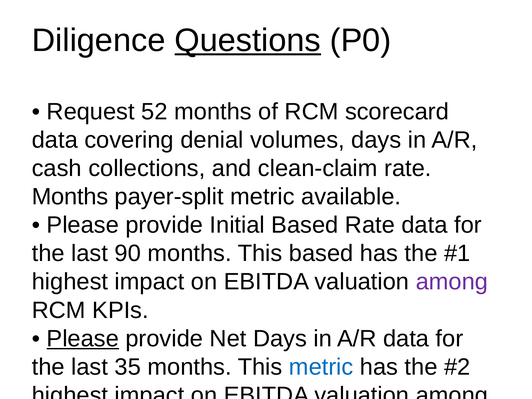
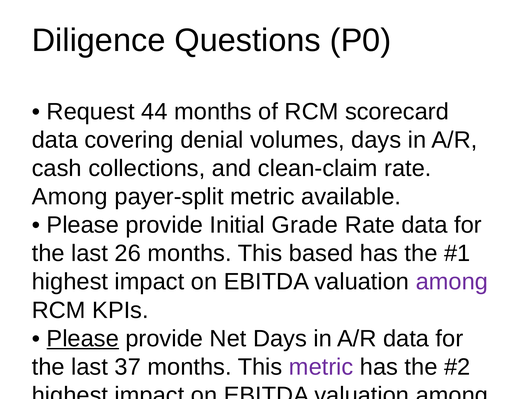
Questions underline: present -> none (248, 40)
52: 52 -> 44 (154, 112)
Months: Months -> Among (70, 197)
Initial Based: Based -> Grade (305, 225)
90: 90 -> 26 (128, 253)
35: 35 -> 37 (128, 367)
metric colour: blue -> purple (321, 367)
